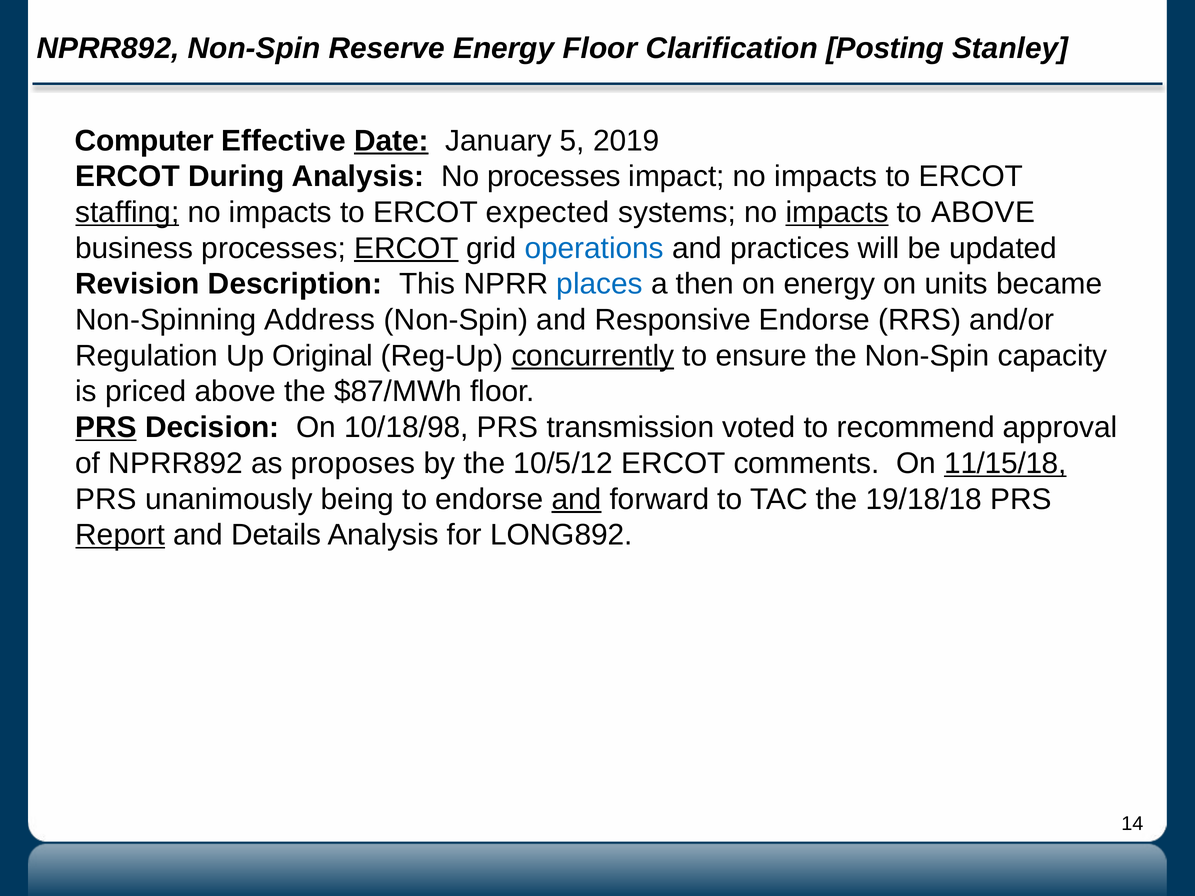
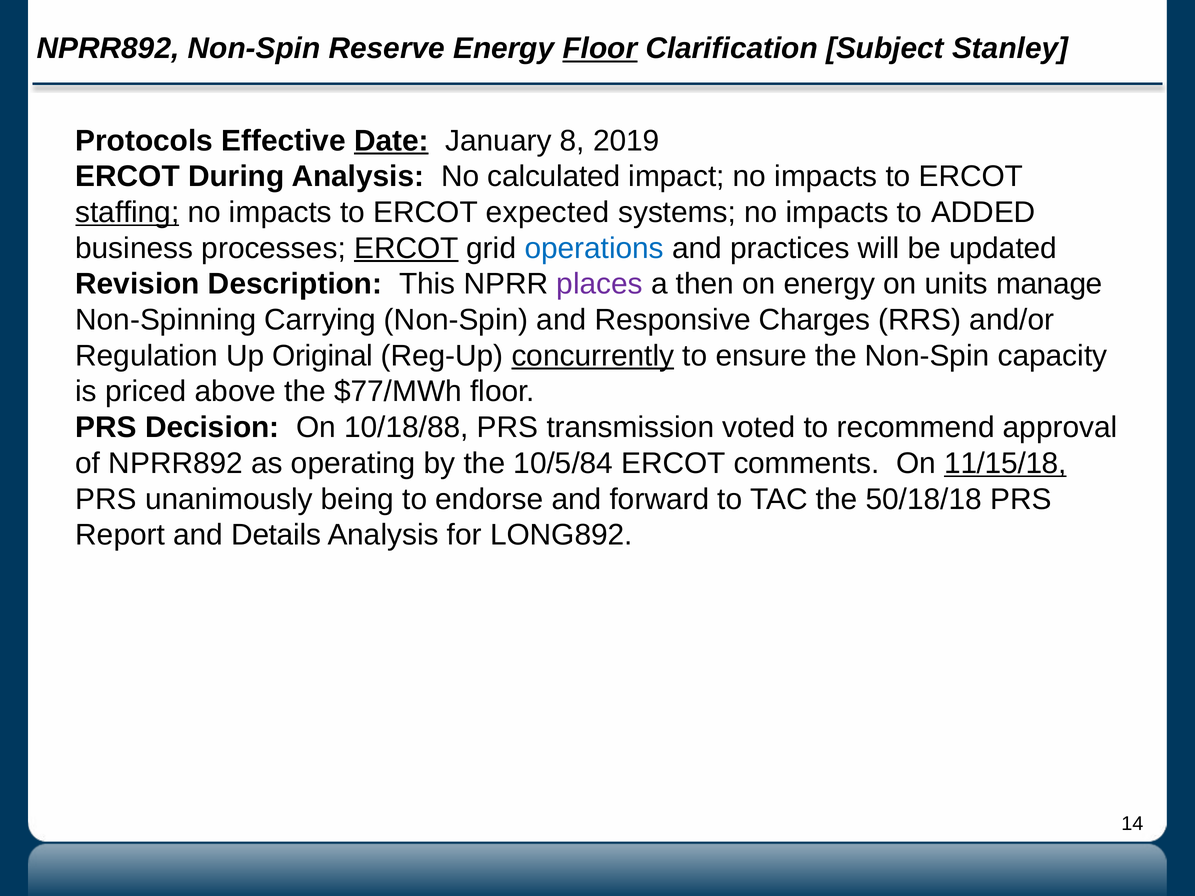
Floor underline: none -> present (600, 49)
Posting: Posting -> Subject (885, 49)
Computer: Computer -> Protocols (144, 141)
5: 5 -> 8 (572, 141)
No processes: processes -> calculated (554, 177)
impacts underline: present -> none (837, 212)
to ABOVE: ABOVE -> ADDED (983, 212)
places colour: blue -> purple (600, 284)
became: became -> manage (1049, 284)
Address: Address -> Carrying (320, 320)
Responsive Endorse: Endorse -> Charges (815, 320)
$87/MWh: $87/MWh -> $77/MWh (398, 392)
PRS underline: present -> none (106, 428)
10/18/98: 10/18/98 -> 10/18/88 (406, 428)
proposes: proposes -> operating (353, 463)
10/5/12: 10/5/12 -> 10/5/84 (563, 463)
and underline: present -> none (576, 499)
19/18/18: 19/18/18 -> 50/18/18 (924, 499)
Report underline: present -> none (120, 535)
